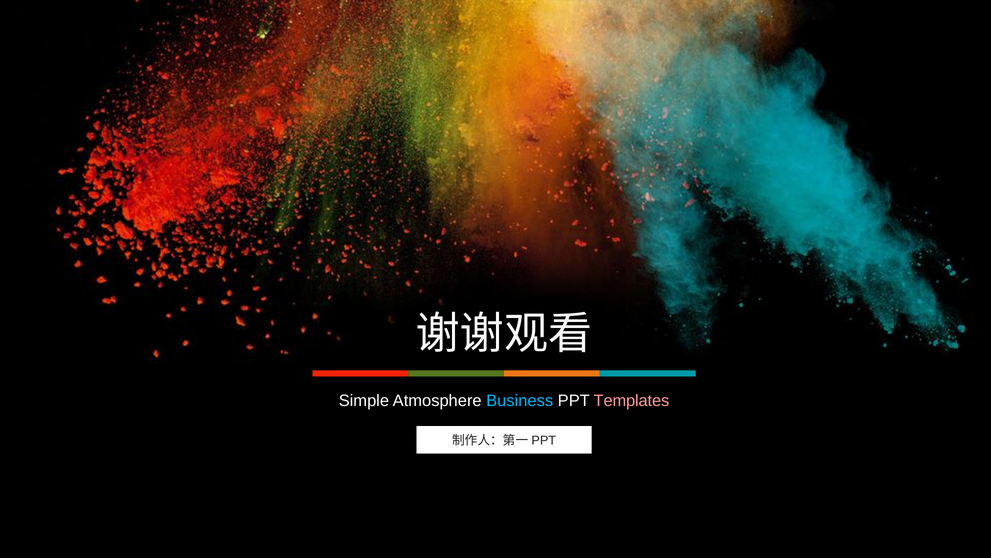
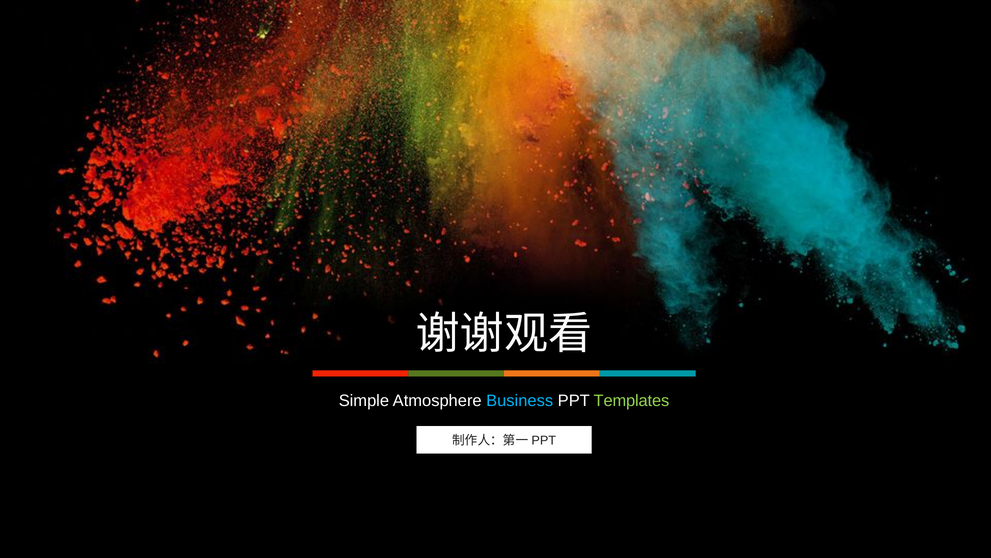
Templates colour: pink -> light green (631, 400)
